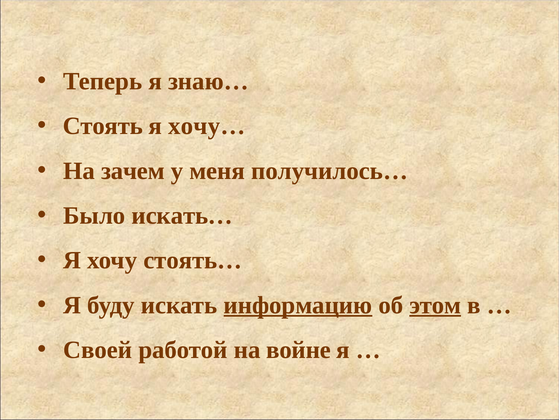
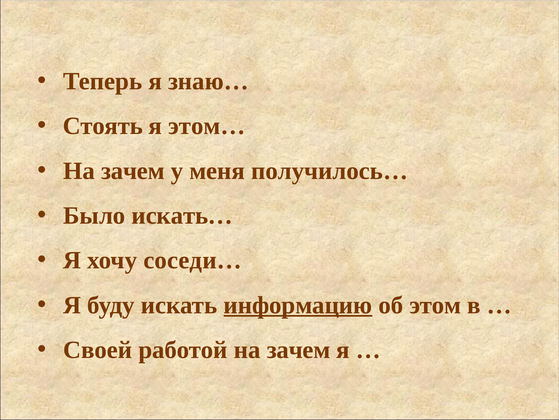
хочу…: хочу… -> этом… (207, 126)
стоять…: стоять… -> соседи… (193, 260)
этом underline: present -> none (435, 305)
работой на войне: войне -> зачем (298, 349)
